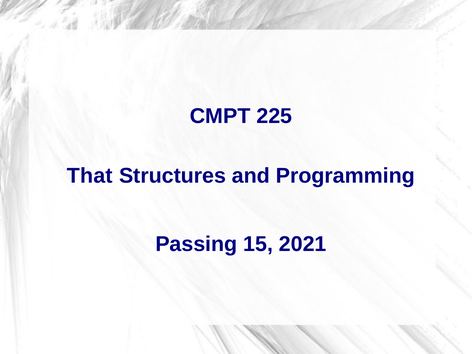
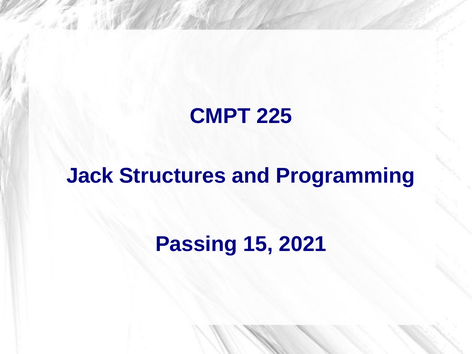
That: That -> Jack (90, 176)
